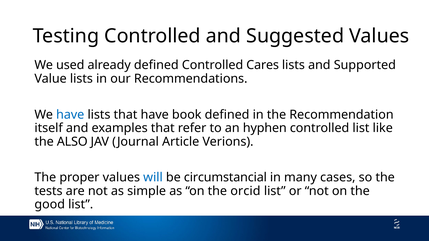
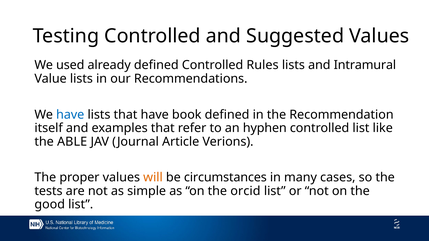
Cares: Cares -> Rules (263, 65)
Supported: Supported -> Intramural (365, 65)
ALSO: ALSO -> ABLE (72, 142)
will colour: blue -> orange (153, 178)
circumstancial: circumstancial -> circumstances (225, 178)
